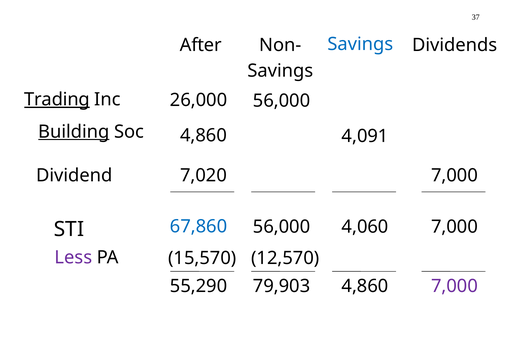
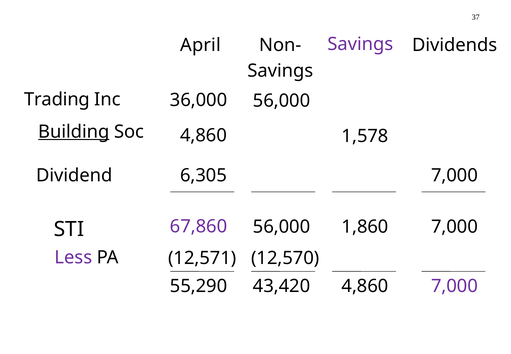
Savings colour: blue -> purple (360, 44)
After: After -> April (201, 45)
Trading underline: present -> none (57, 99)
26,000: 26,000 -> 36,000 (199, 100)
4,091: 4,091 -> 1,578 (365, 136)
7,020: 7,020 -> 6,305 (204, 175)
67,860 colour: blue -> purple (199, 226)
4,060: 4,060 -> 1,860 (365, 227)
15,570: 15,570 -> 12,571 (202, 258)
79,903: 79,903 -> 43,420 (282, 286)
